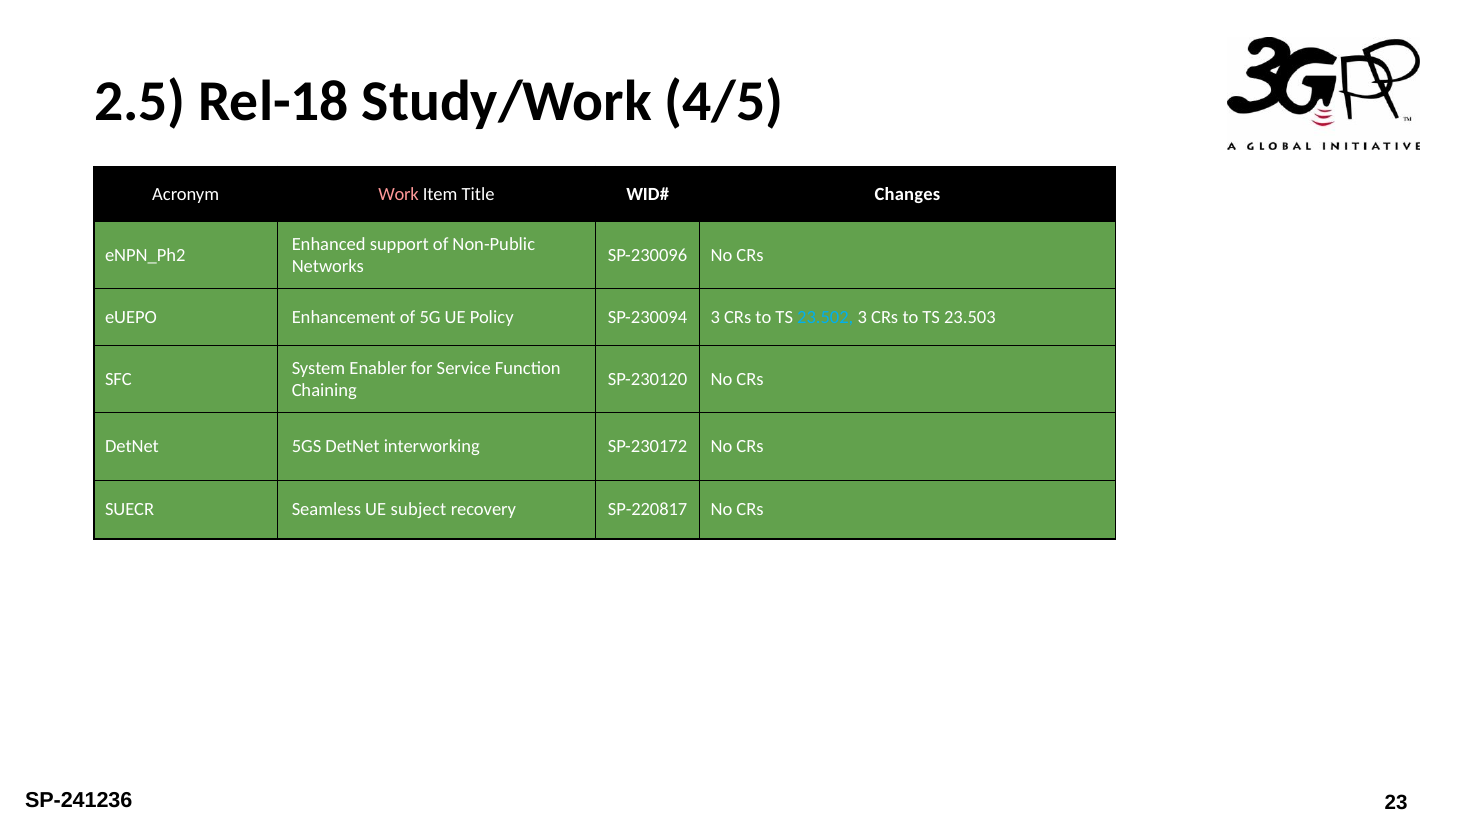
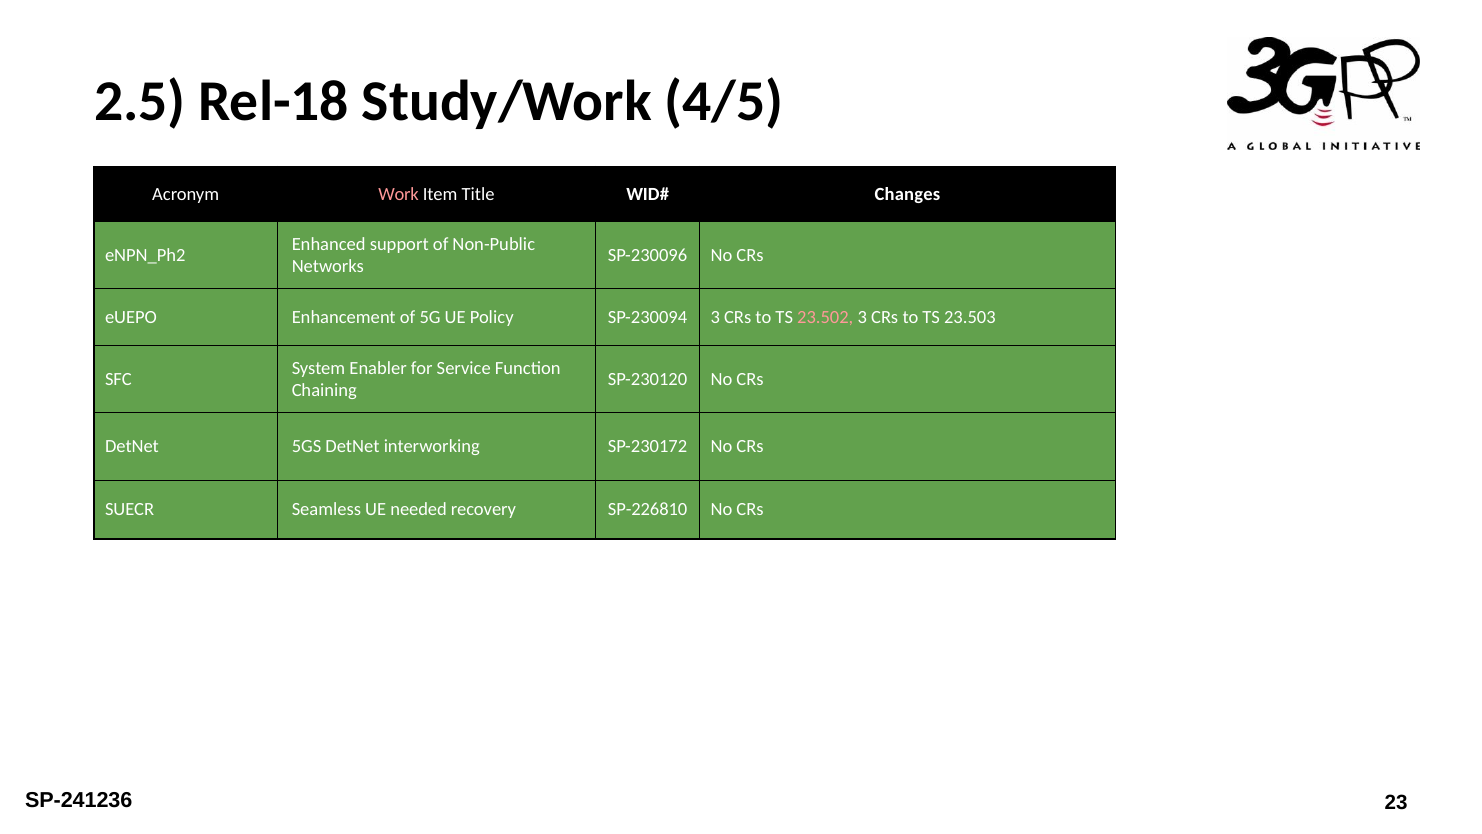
23.502 colour: light blue -> pink (825, 317)
subject: subject -> needed (419, 510)
SP-220817: SP-220817 -> SP-226810 (648, 510)
